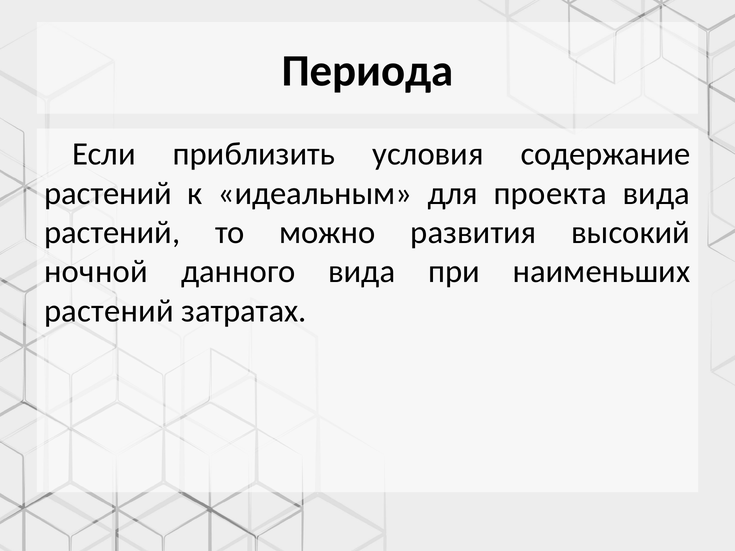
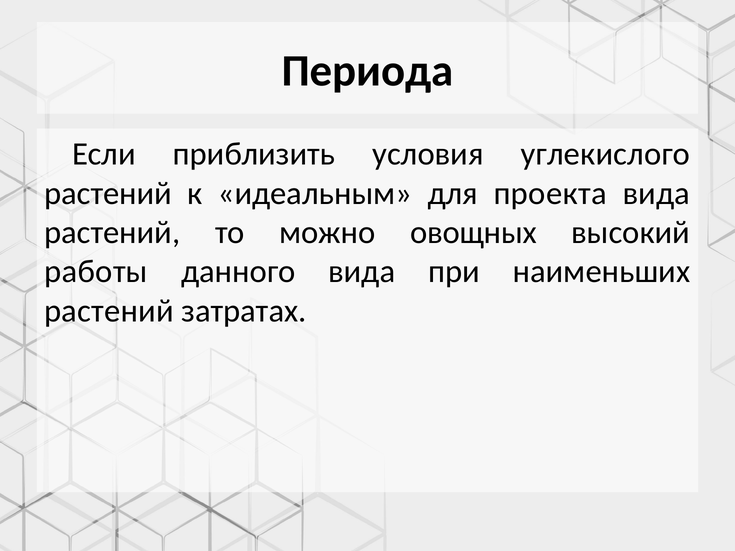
содержание: содержание -> углекислого (605, 154)
развития: развития -> овощных (474, 233)
ночной: ночной -> работы (96, 272)
